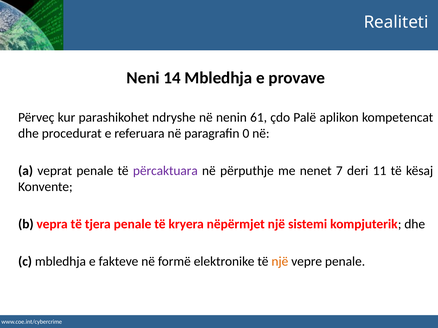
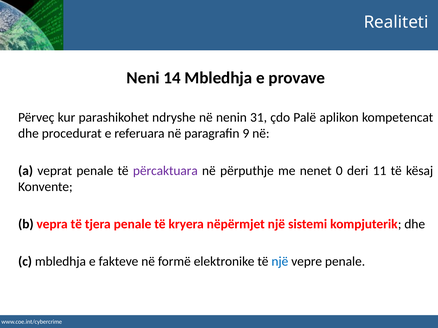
61: 61 -> 31 (259, 118)
0: 0 -> 9 (246, 134)
7: 7 -> 0 (339, 171)
një colour: orange -> blue (280, 262)
